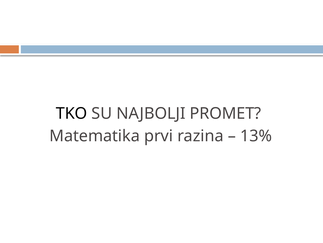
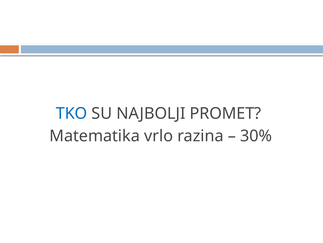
TKO colour: black -> blue (72, 113)
prvi: prvi -> vrlo (159, 136)
13%: 13% -> 30% (256, 136)
